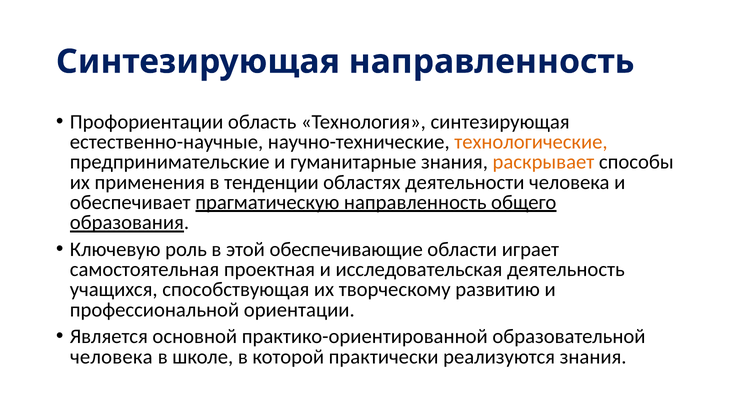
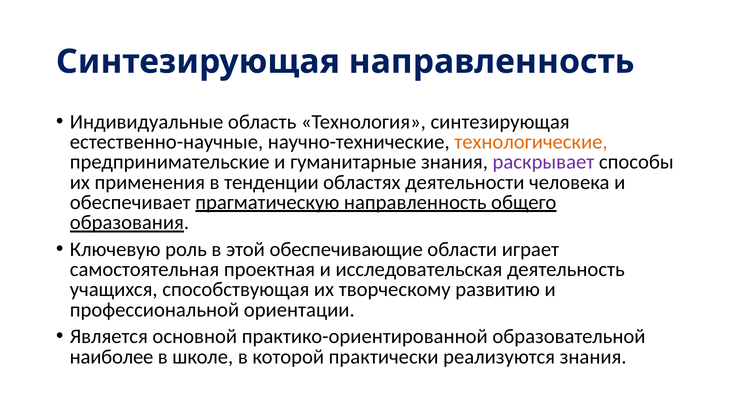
Профориентации: Профориентации -> Индивидуальные (147, 122)
раскрывает colour: orange -> purple (543, 162)
человека: человека -> наиболее (112, 357)
